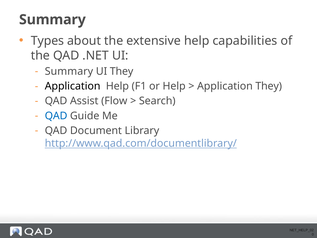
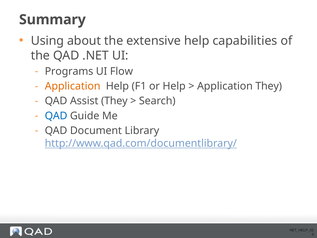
Types: Types -> Using (47, 41)
Summary: Summary -> Programs (69, 71)
UI They: They -> Flow (121, 71)
Application colour: black -> orange (73, 86)
Assist Flow: Flow -> They (114, 101)
